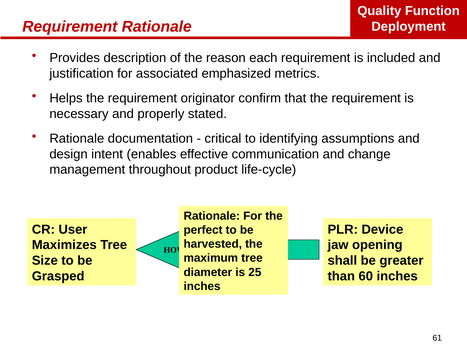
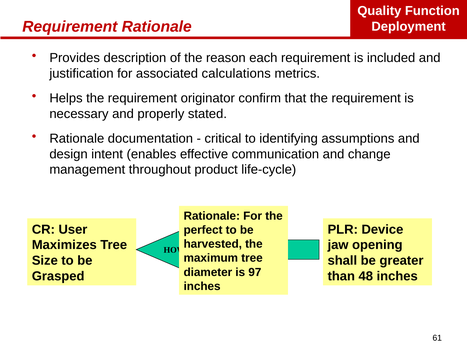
emphasized: emphasized -> calculations (236, 73)
25: 25 -> 97 (255, 272)
60: 60 -> 48 (366, 276)
